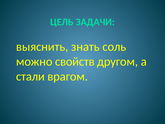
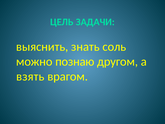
свойств: свойств -> познаю (75, 61)
стали: стали -> взять (30, 76)
